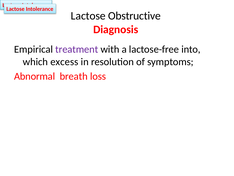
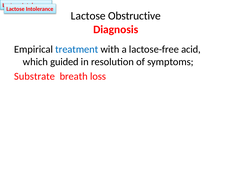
treatment colour: purple -> blue (77, 49)
into: into -> acid (191, 49)
excess: excess -> guided (64, 62)
Abnormal: Abnormal -> Substrate (34, 76)
